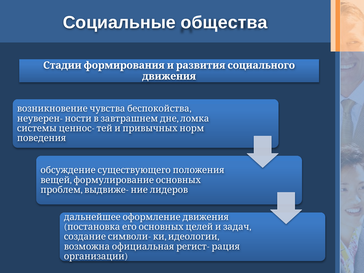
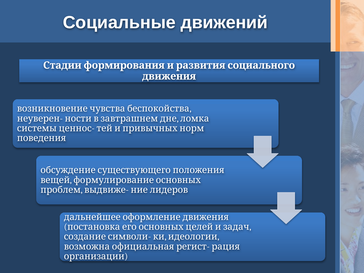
общества: общества -> движений (224, 22)
